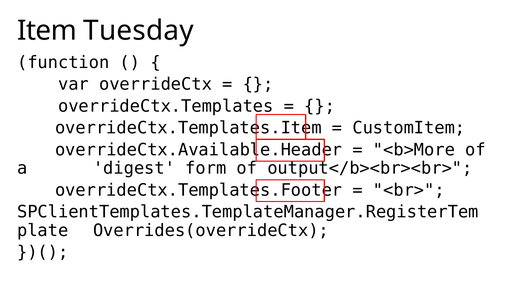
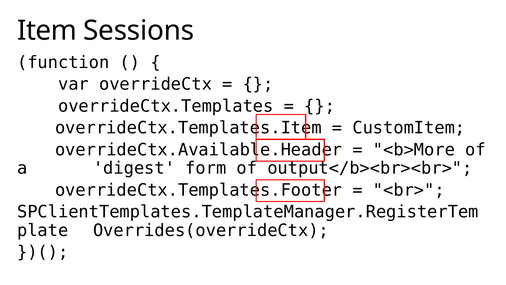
Tuesday: Tuesday -> Sessions (139, 31)
